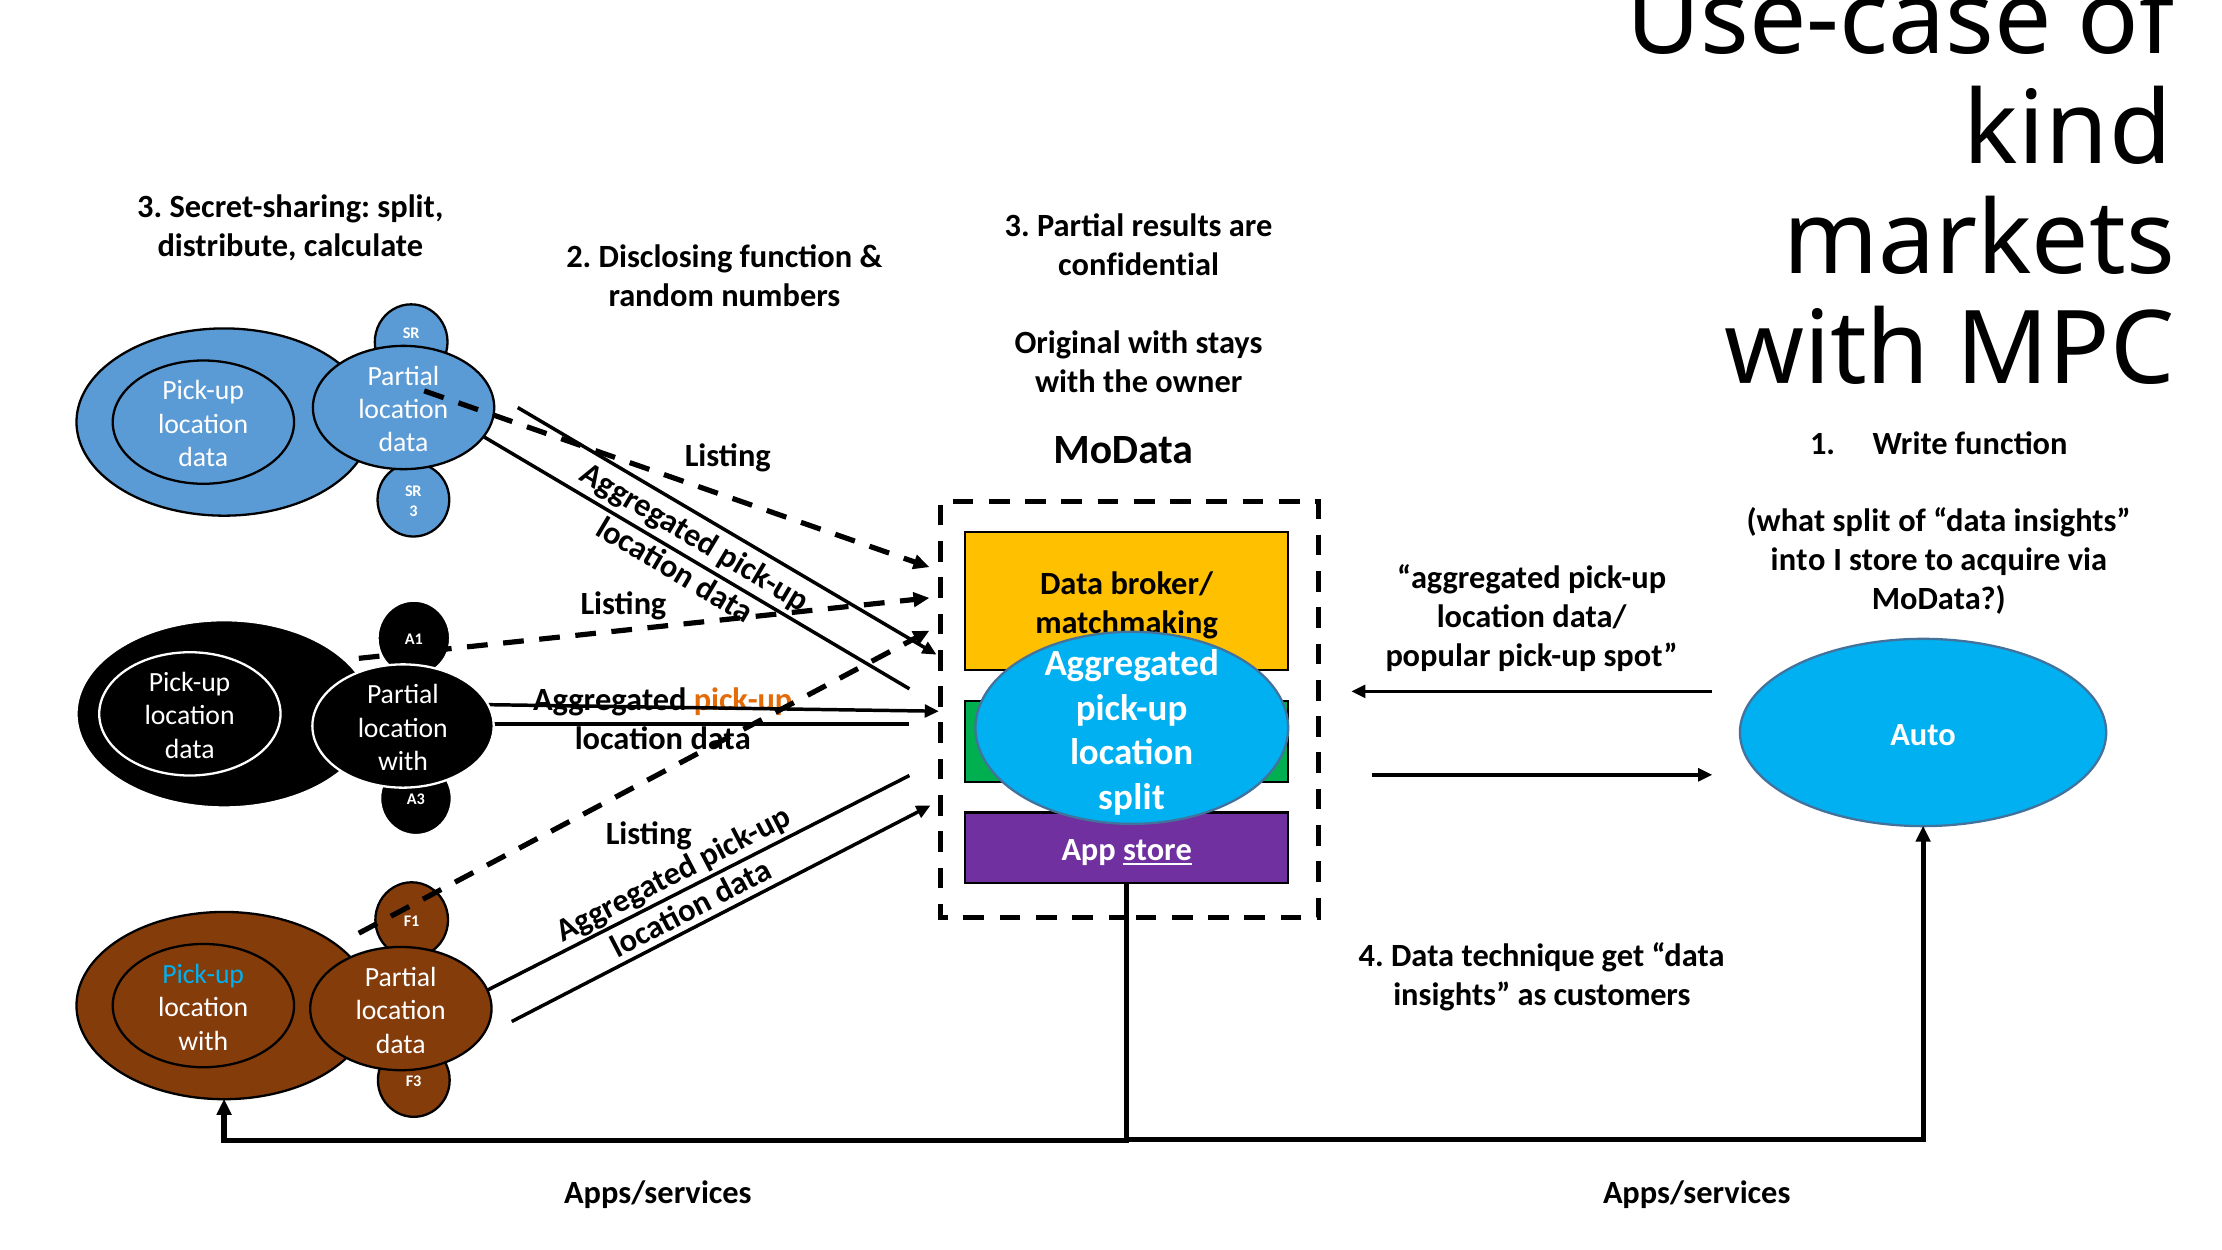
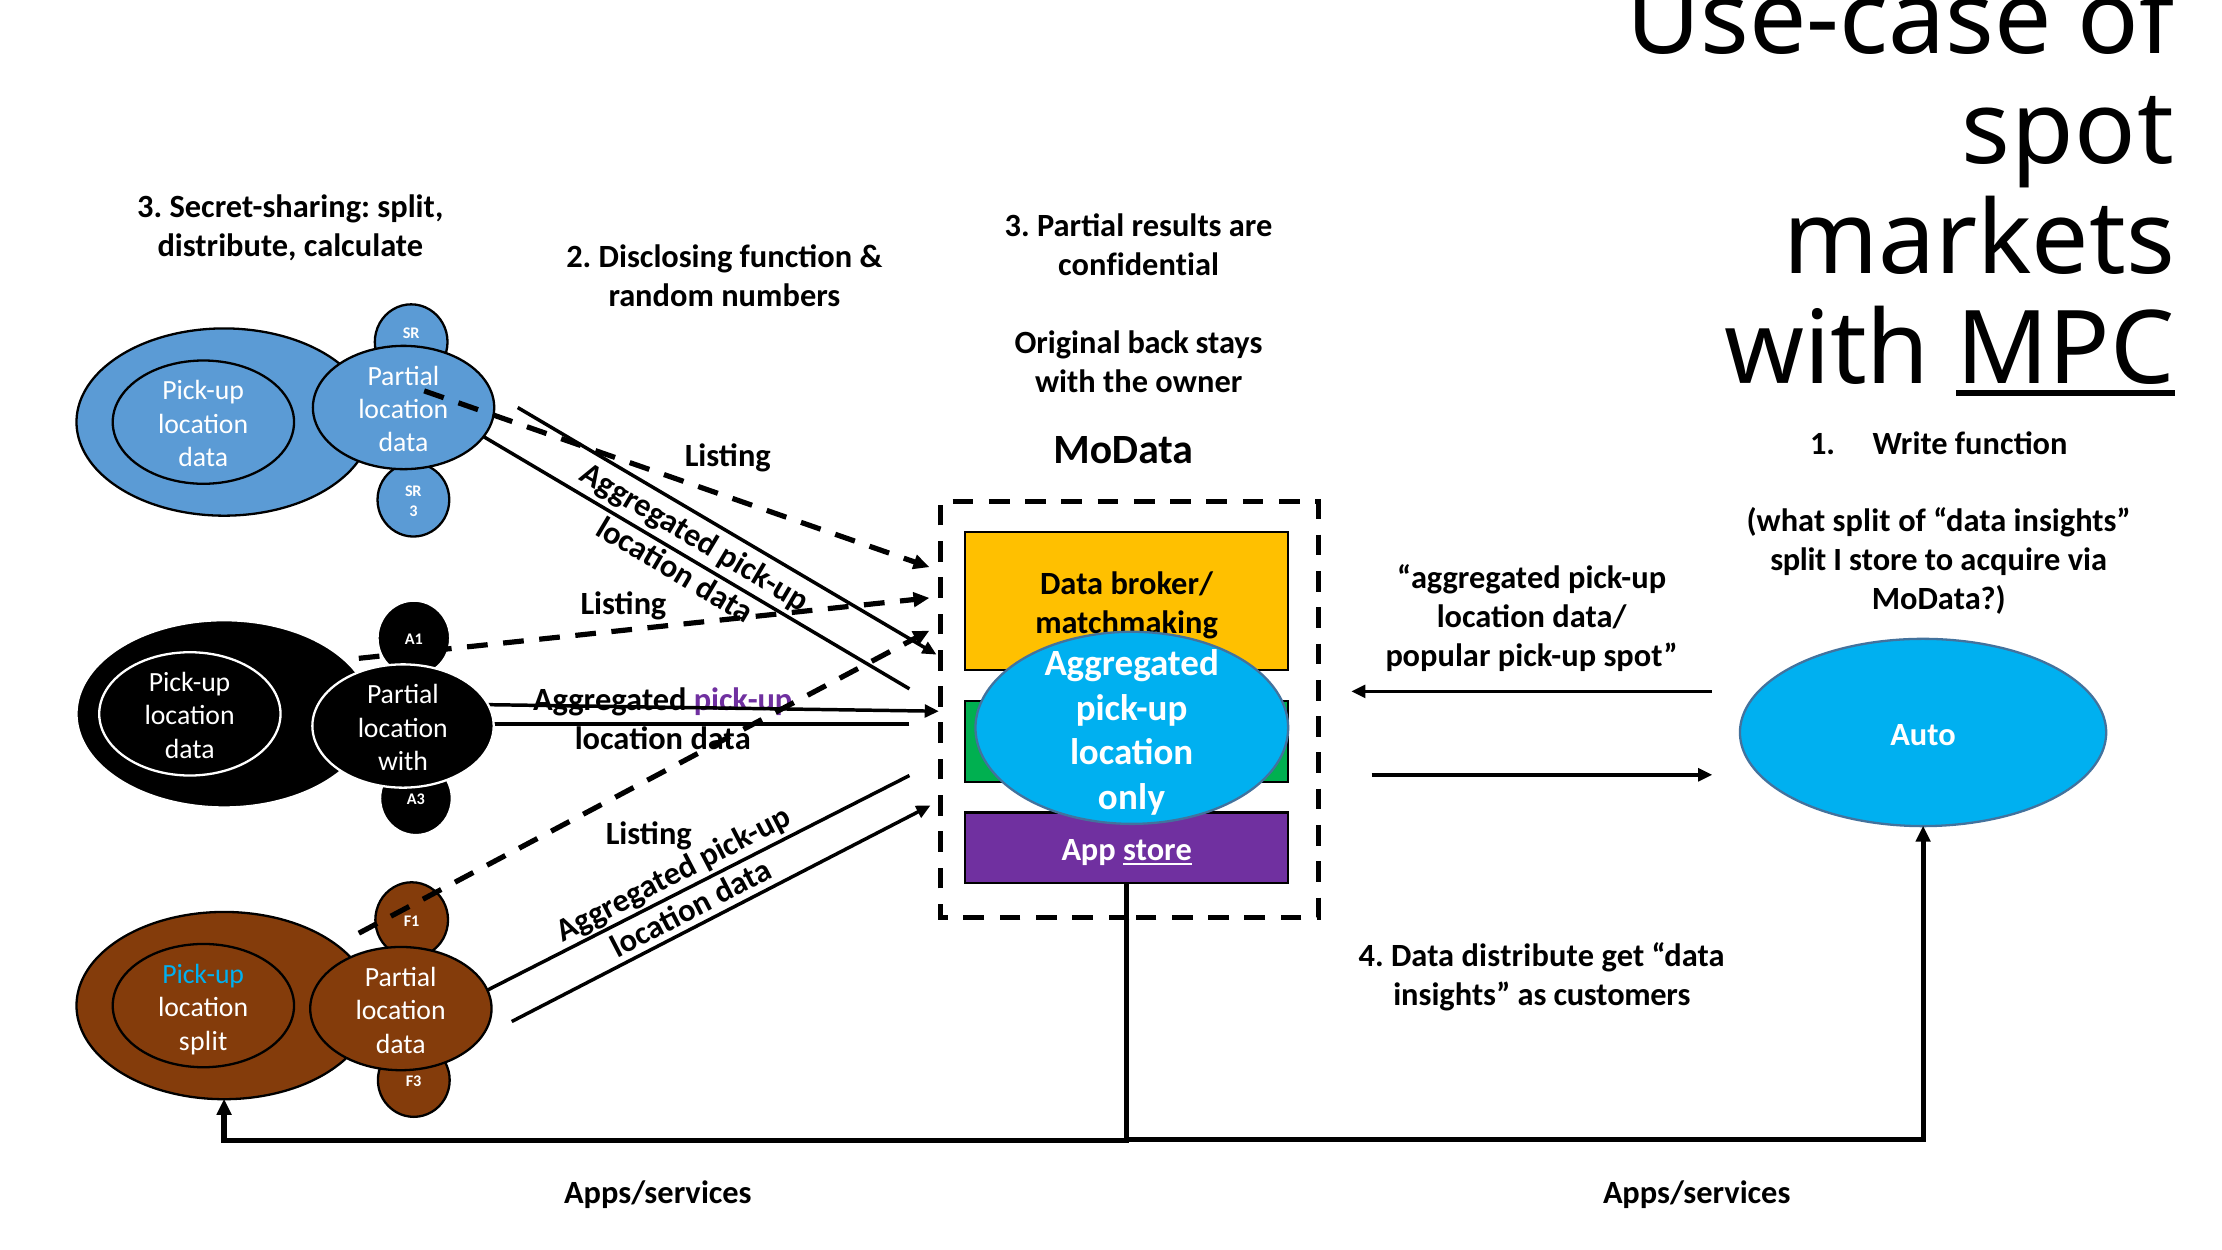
kind: kind -> spot (2068, 130)
MPC underline: none -> present (2065, 349)
Original with: with -> back (1158, 343)
into: into -> split (1798, 560)
pick-up colour: orange -> purple (743, 700)
split: split -> only (1131, 797)
Data technique: technique -> distribute (1528, 956)
with: with -> split (203, 1041)
